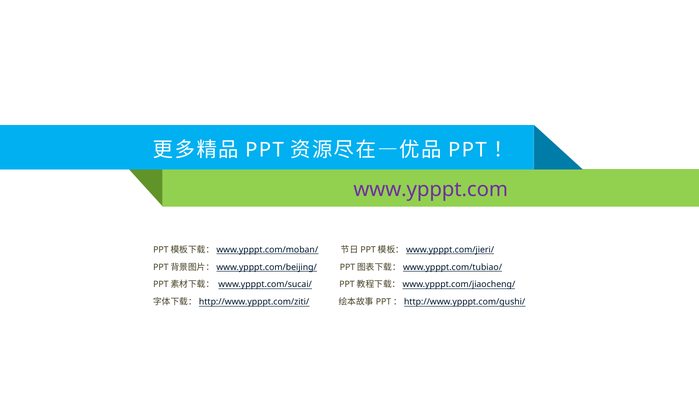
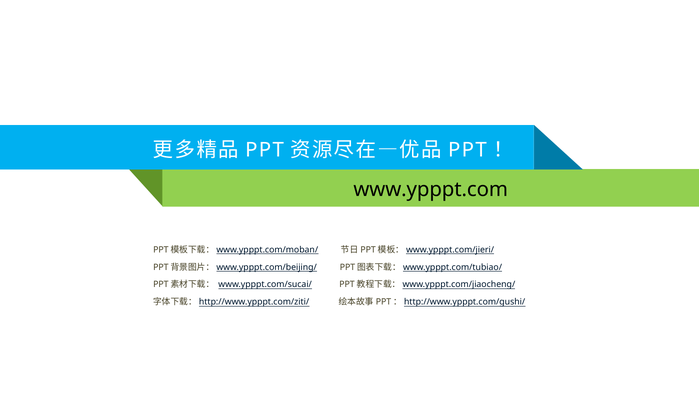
www.ypppt.com colour: purple -> black (431, 189)
